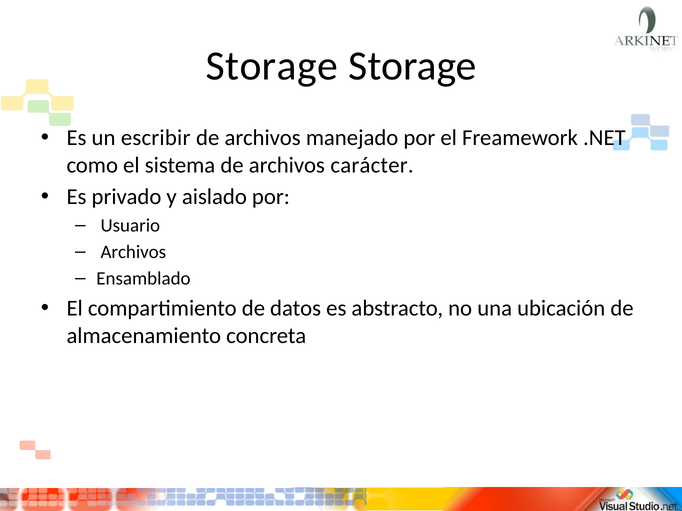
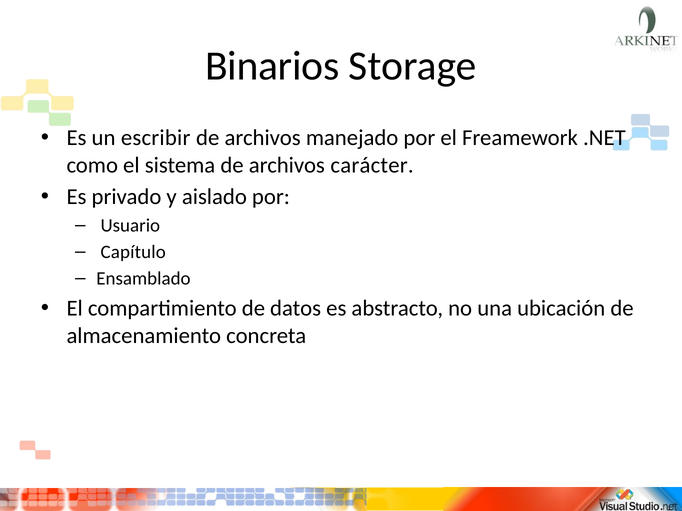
Storage: Storage -> Binarios (272, 66)
Archivos: Archivos -> Capítulo (133, 252)
